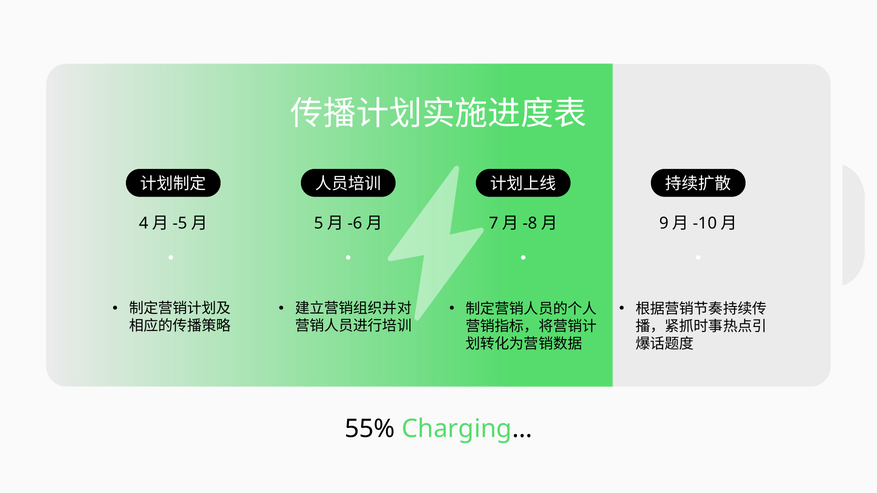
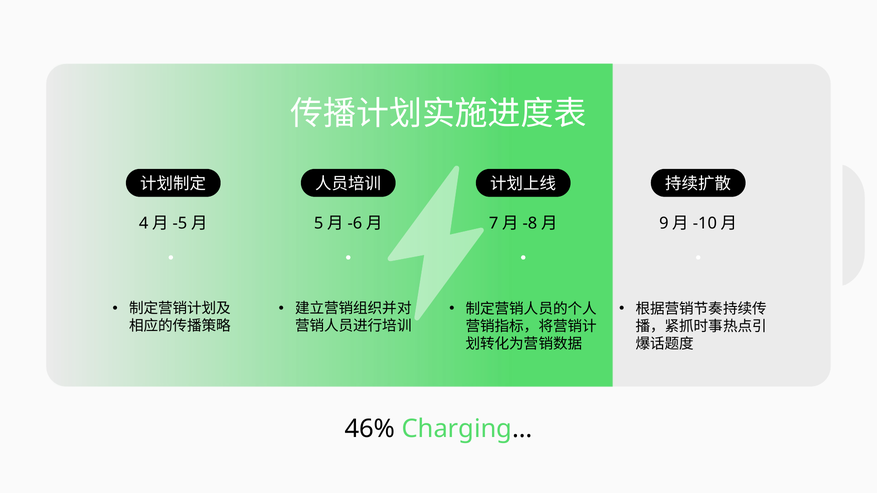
55%: 55% -> 46% (370, 429)
